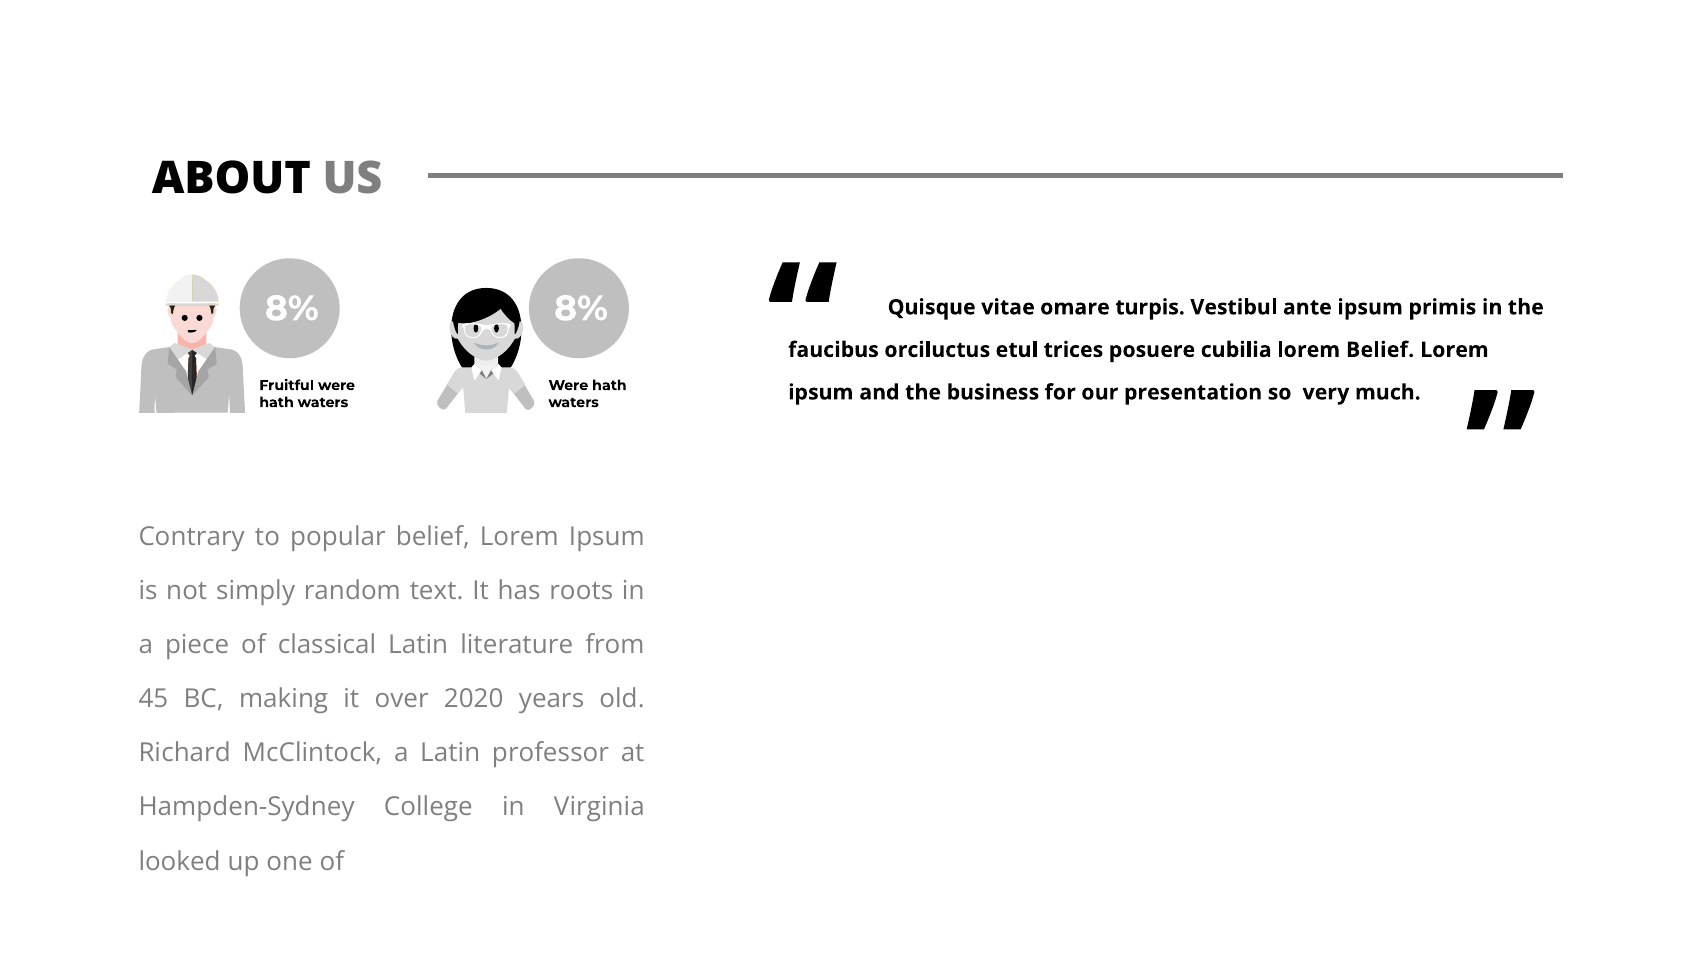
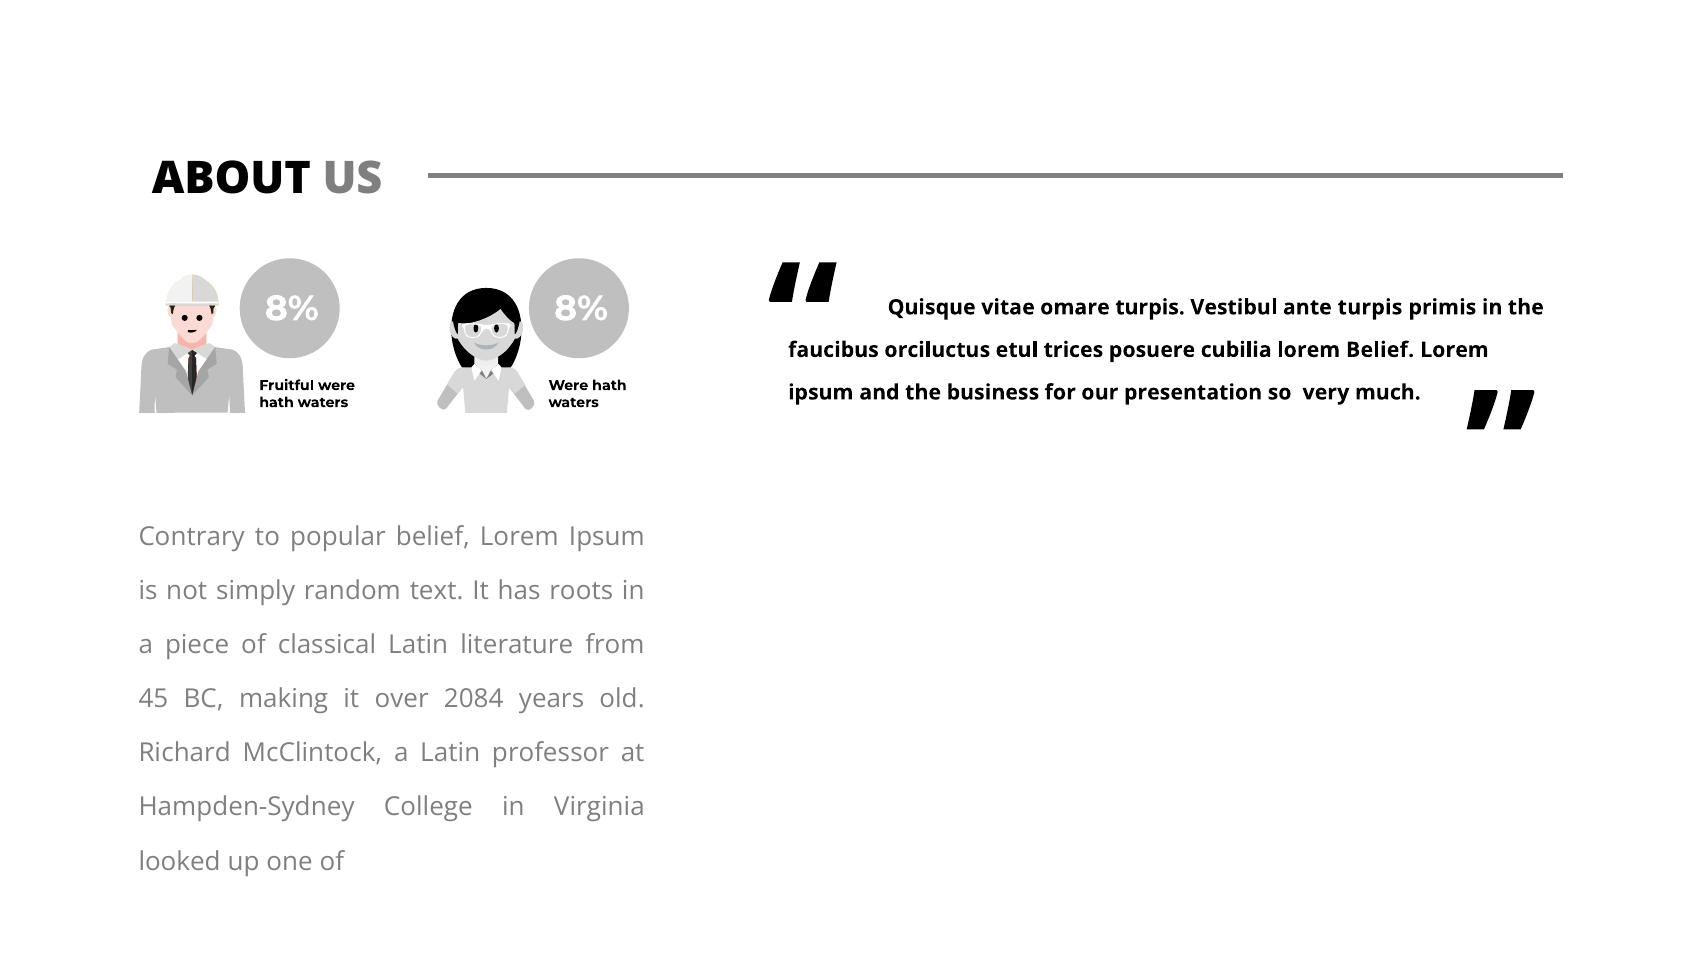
ante ipsum: ipsum -> turpis (1370, 307)
2020: 2020 -> 2084 (474, 699)
